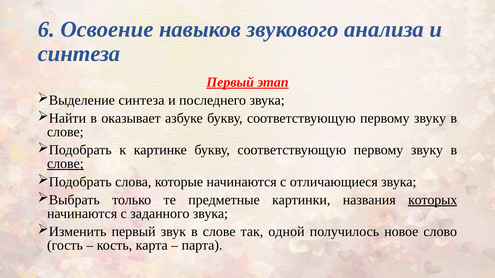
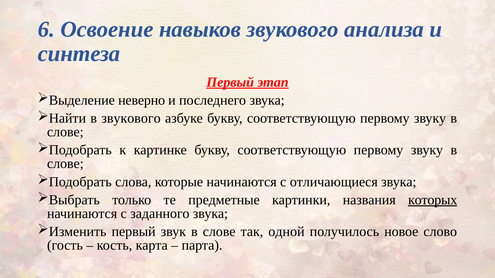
синтеза: синтеза -> неверно (142, 100)
в оказывает: оказывает -> звукового (131, 119)
слове underline: present -> none (65, 164)
